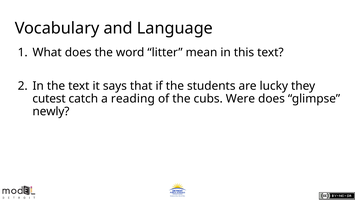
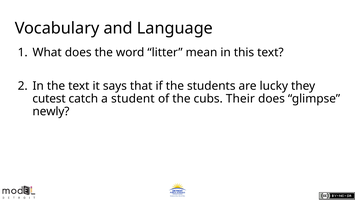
reading: reading -> student (133, 99)
Were: Were -> Their (240, 99)
